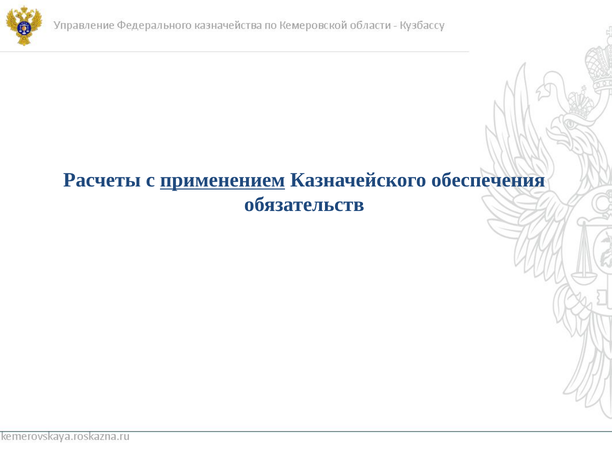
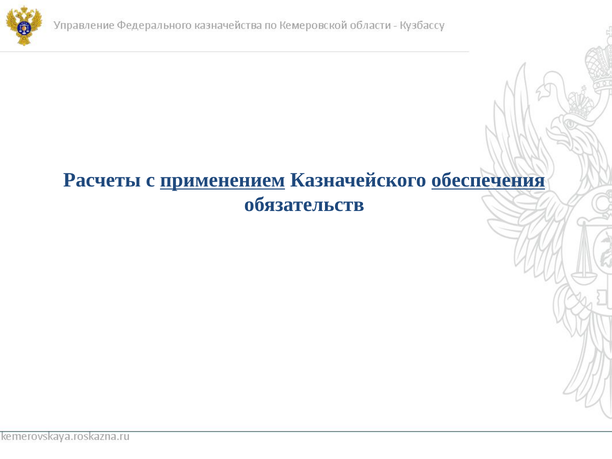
обеспечения underline: none -> present (488, 180)
